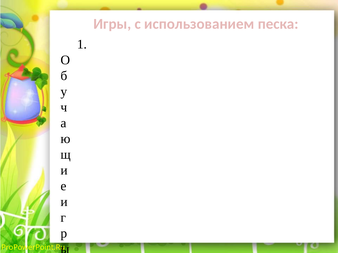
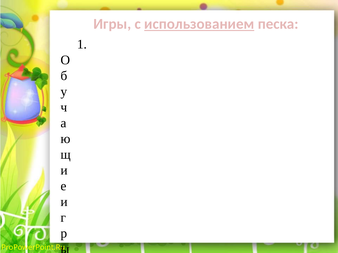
использованием underline: none -> present (199, 24)
